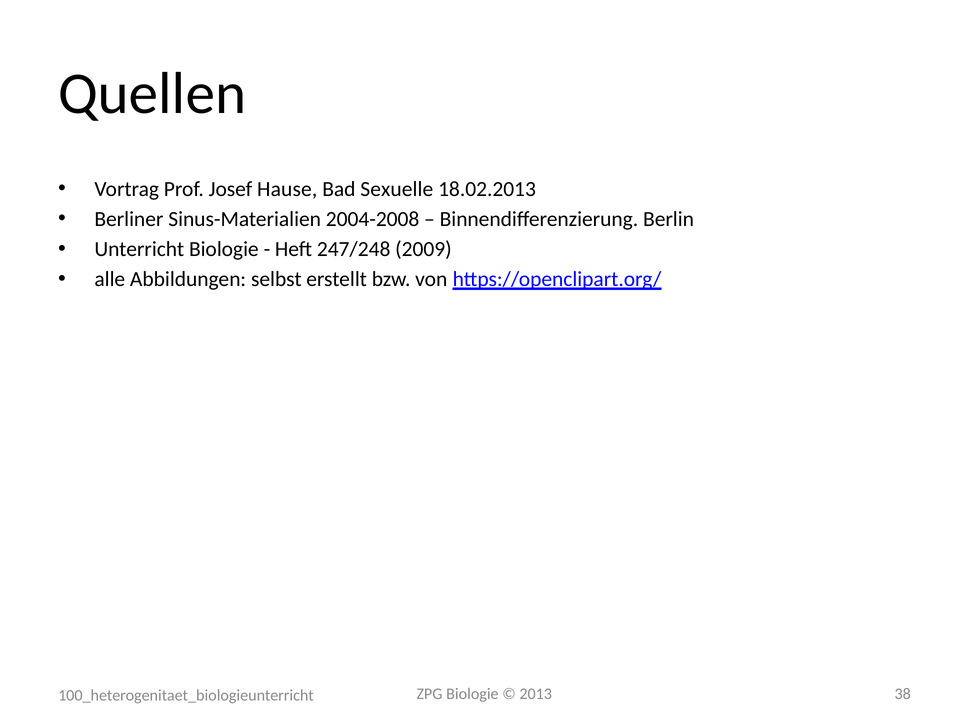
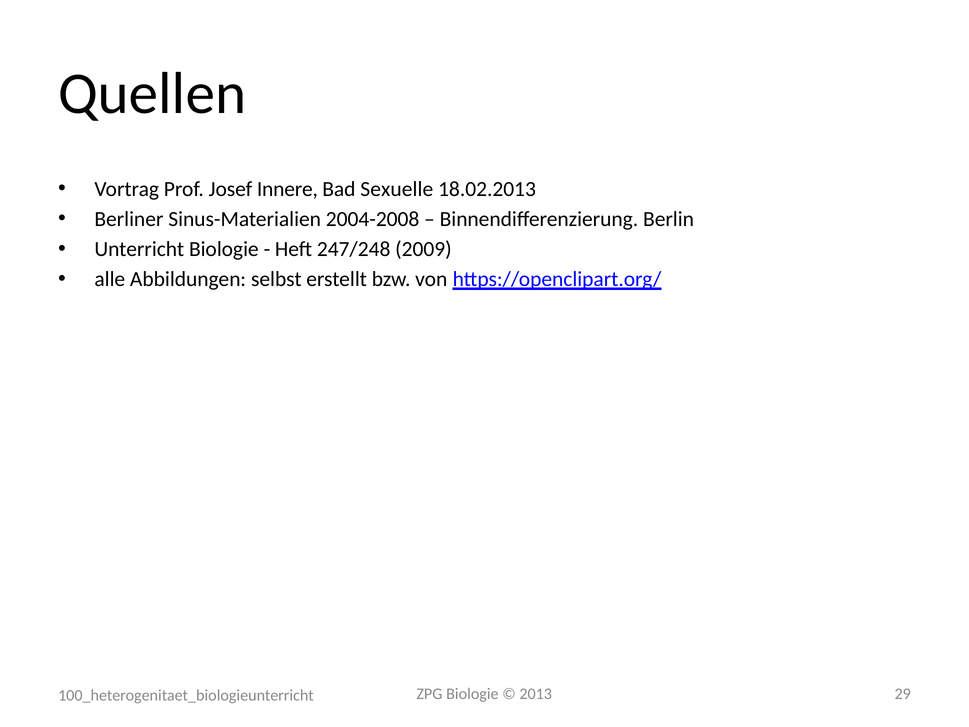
Hause: Hause -> Innere (287, 189)
38: 38 -> 29 (903, 694)
